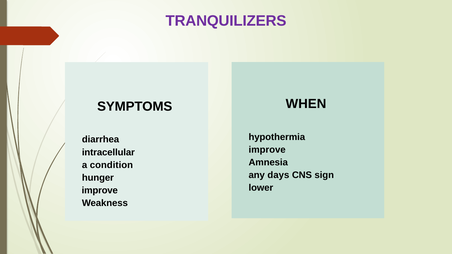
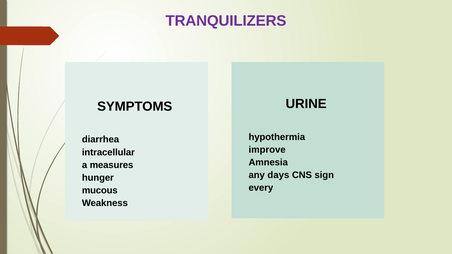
WHEN: WHEN -> URINE (306, 104)
condition: condition -> measures (112, 165)
lower: lower -> every (261, 188)
improve: improve -> mucous (100, 191)
